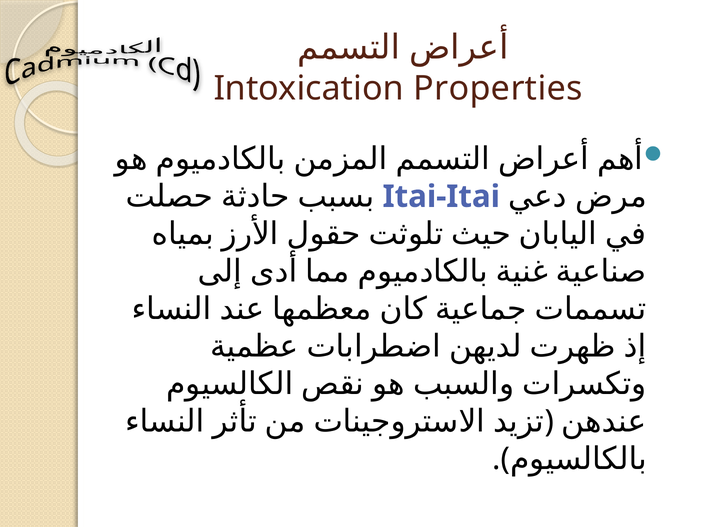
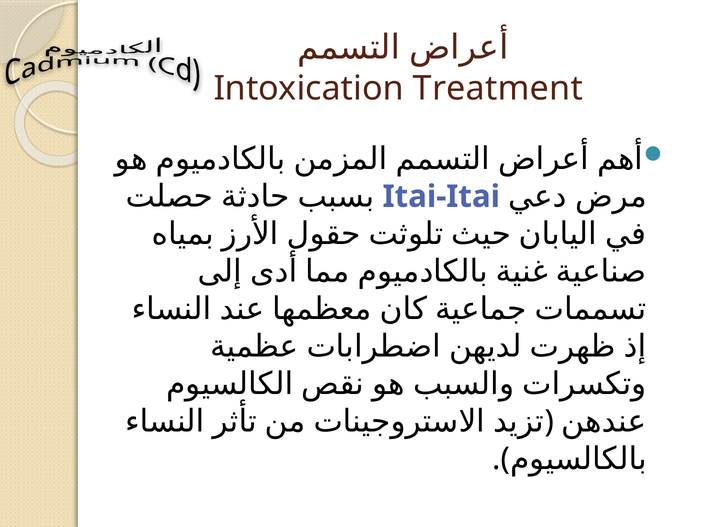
Properties: Properties -> Treatment (498, 88)
